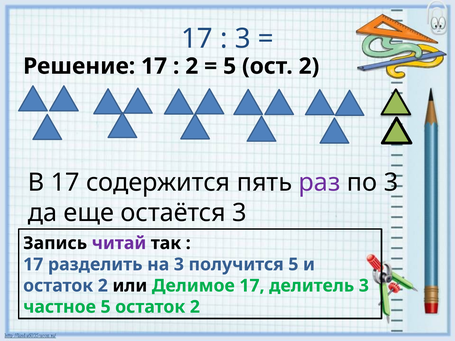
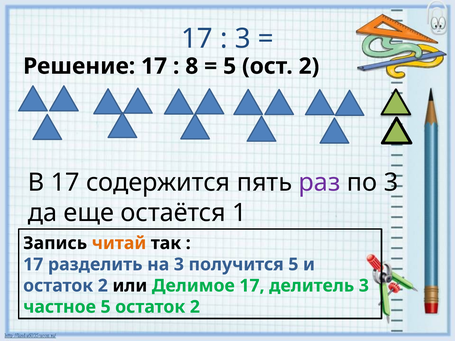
2: 2 -> 8 (192, 66)
остаётся 3: 3 -> 1 (239, 213)
читай colour: purple -> orange (119, 243)
